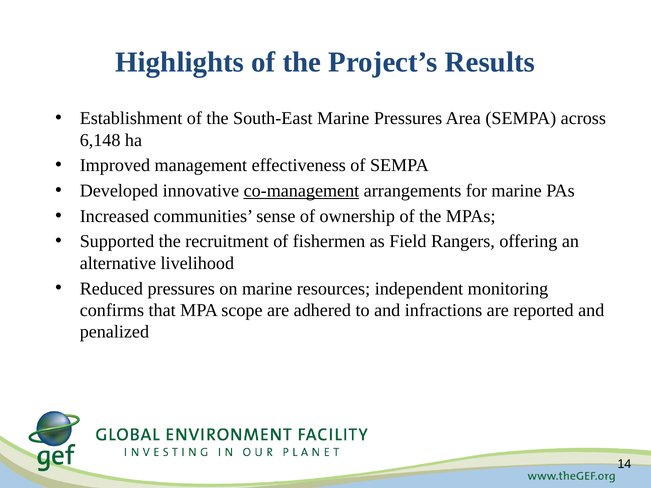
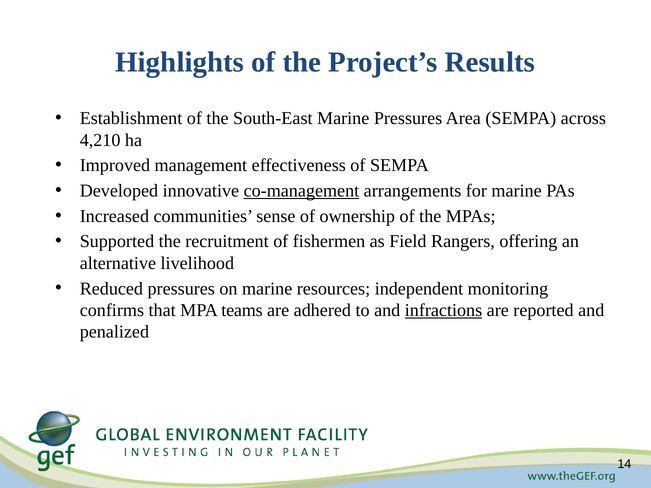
6,148: 6,148 -> 4,210 (100, 140)
scope: scope -> teams (242, 310)
infractions underline: none -> present (444, 310)
